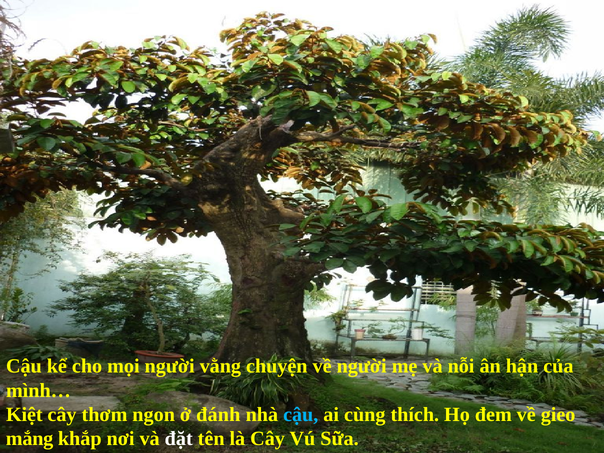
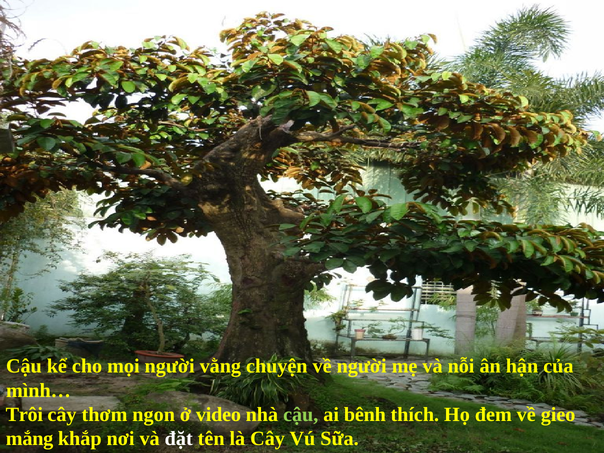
Kiệt: Kiệt -> Trôi (24, 415)
đánh: đánh -> video (218, 415)
cậu colour: light blue -> light green (301, 415)
cùng: cùng -> bênh (365, 415)
